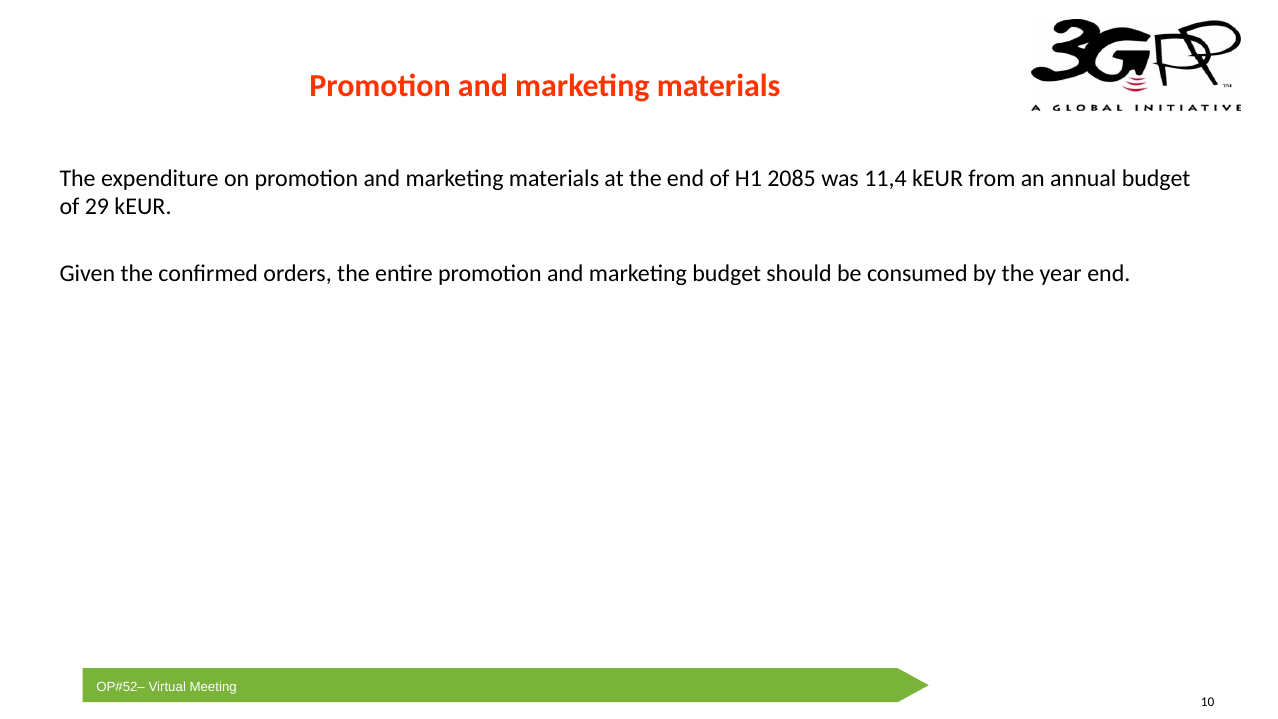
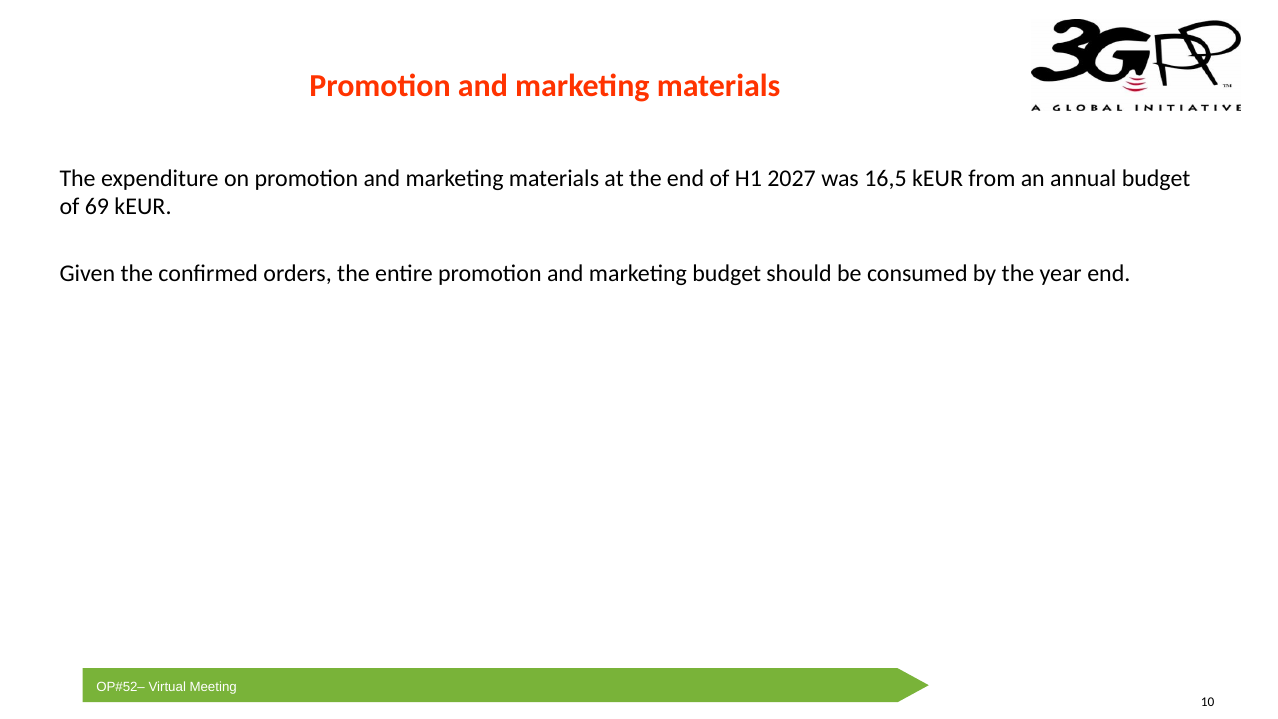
2085: 2085 -> 2027 (792, 178)
11,4: 11,4 -> 16,5 (885, 178)
29: 29 -> 69 (97, 207)
